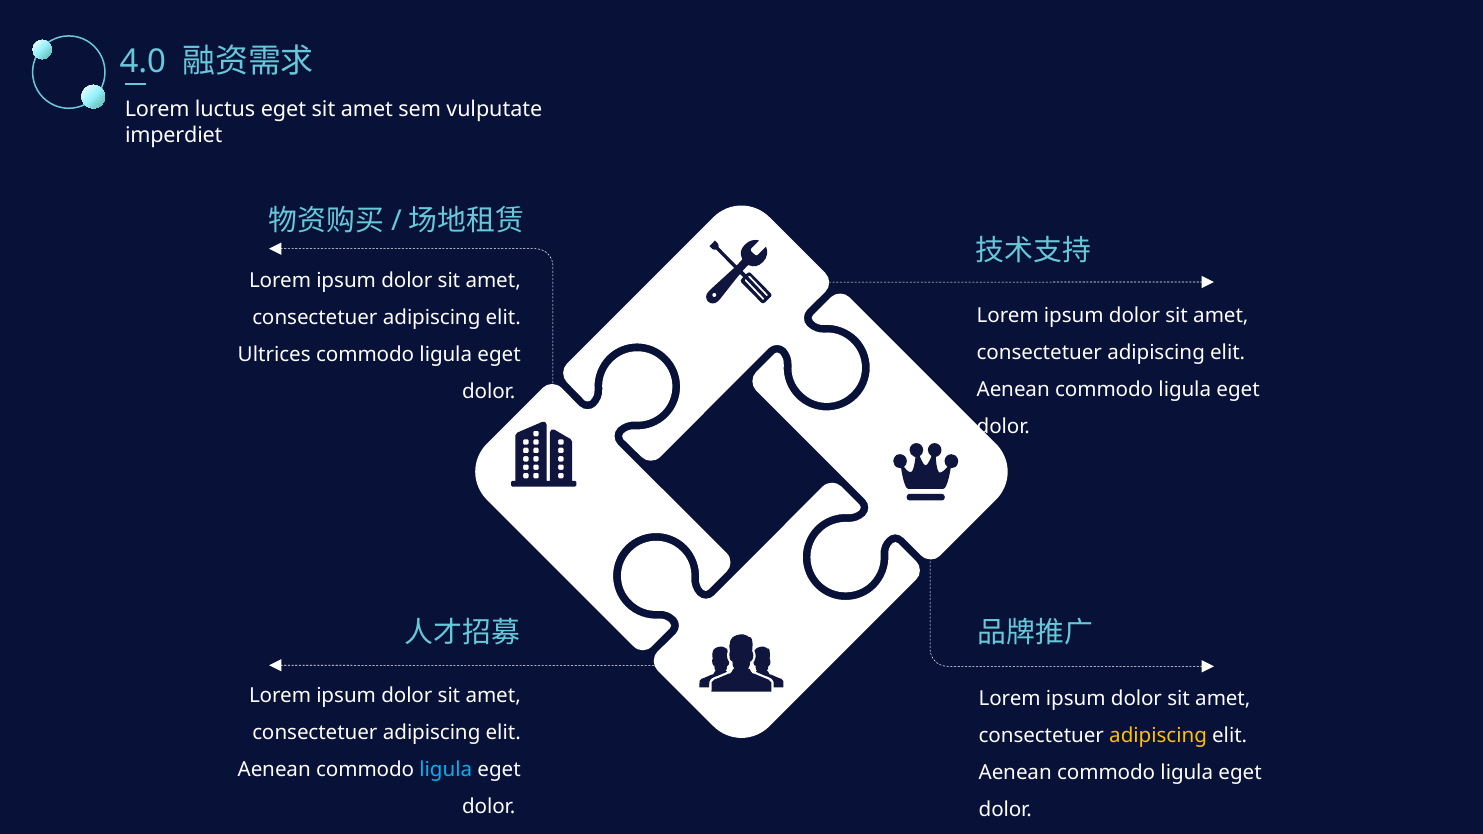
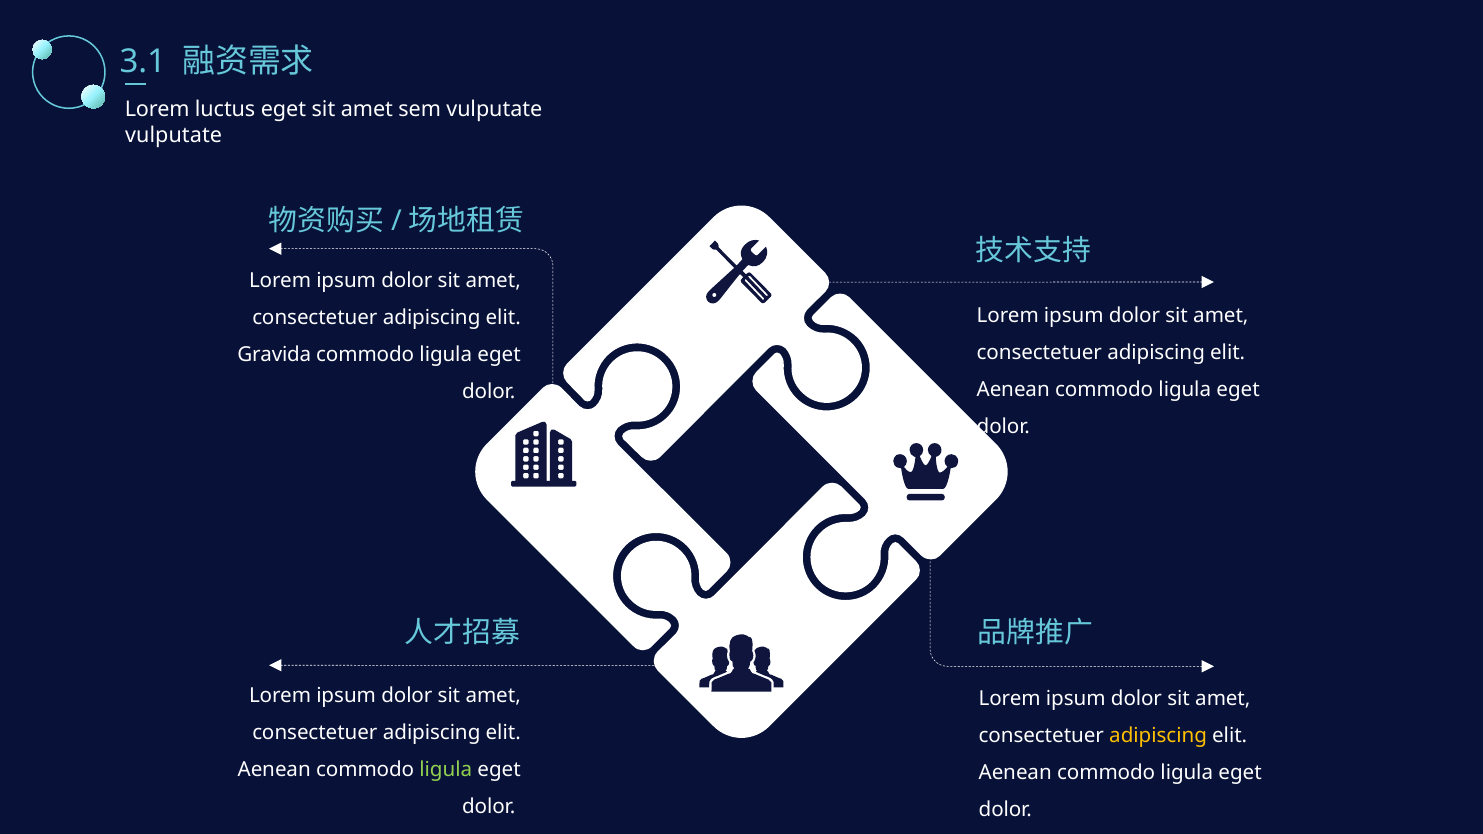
4.0: 4.0 -> 3.1 (143, 62)
imperdiet: imperdiet -> vulputate (174, 135)
Ultrices: Ultrices -> Gravida (274, 355)
ligula colour: light blue -> light green (446, 770)
